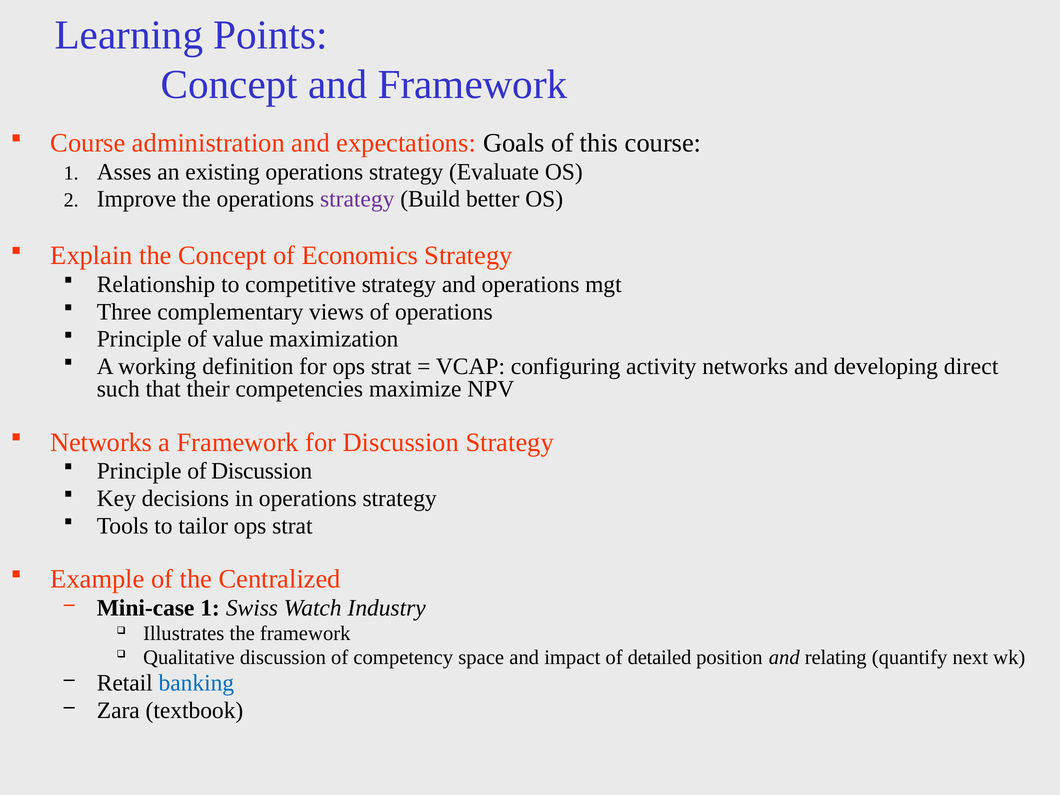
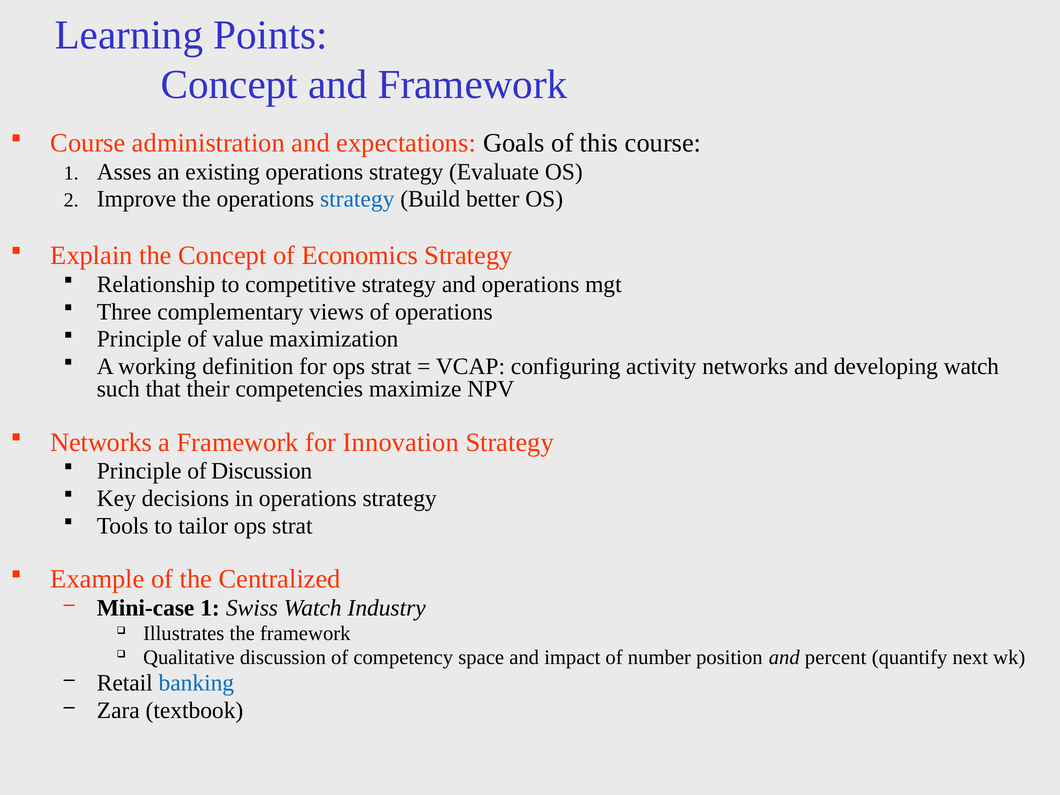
strategy colour: purple -> blue (357, 199)
developing direct: direct -> watch (971, 367)
for Discussion: Discussion -> Innovation (401, 442)
detailed: detailed -> number (659, 657)
relating: relating -> percent (836, 657)
